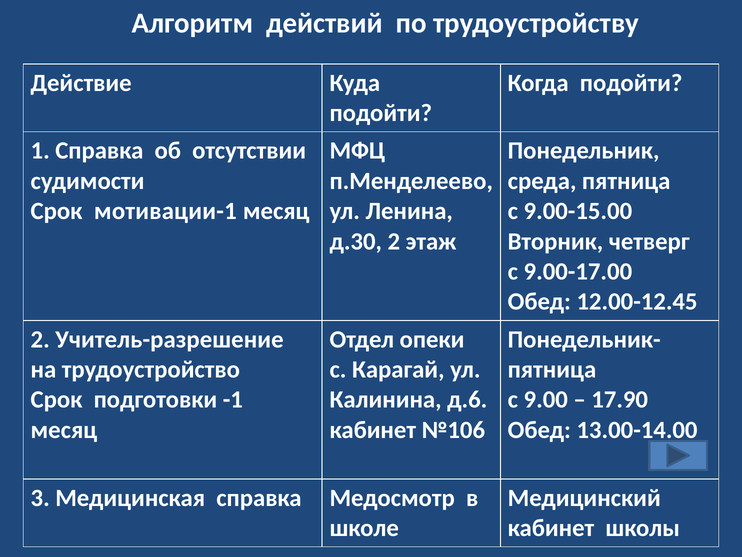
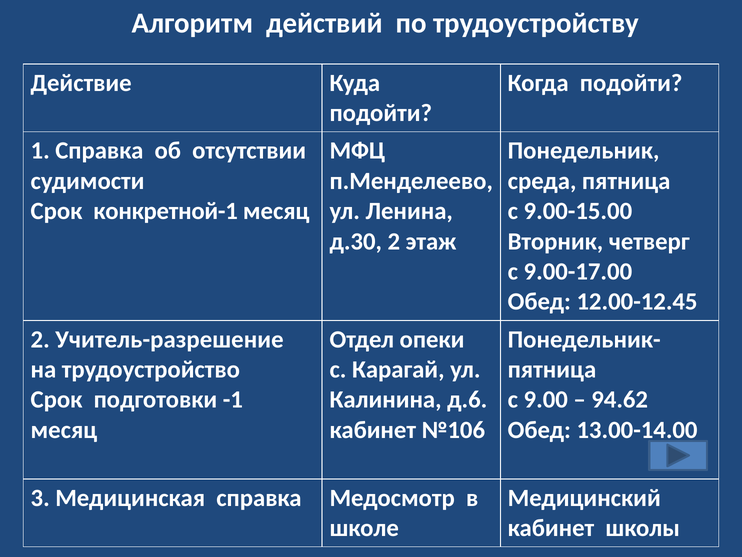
мотивации-1: мотивации-1 -> конкретной-1 (166, 211)
17.90: 17.90 -> 94.62 (620, 399)
